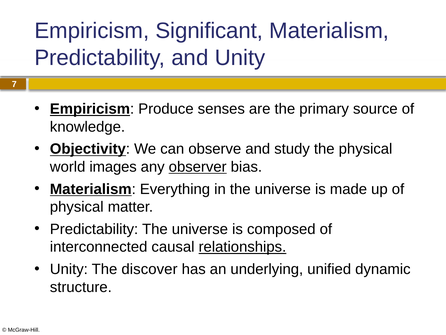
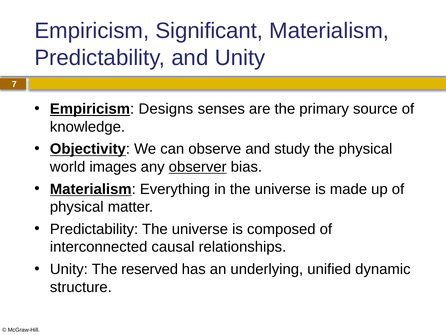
Produce: Produce -> Designs (166, 109)
relationships underline: present -> none (242, 247)
discover: discover -> reserved (150, 269)
